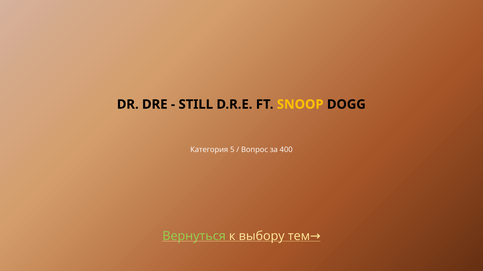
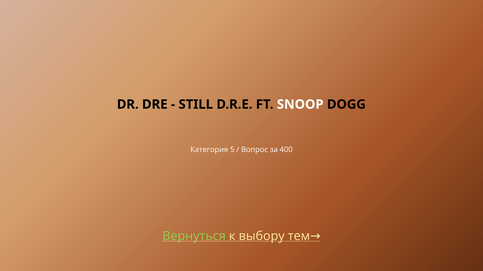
SNOOP colour: yellow -> white (300, 105)
